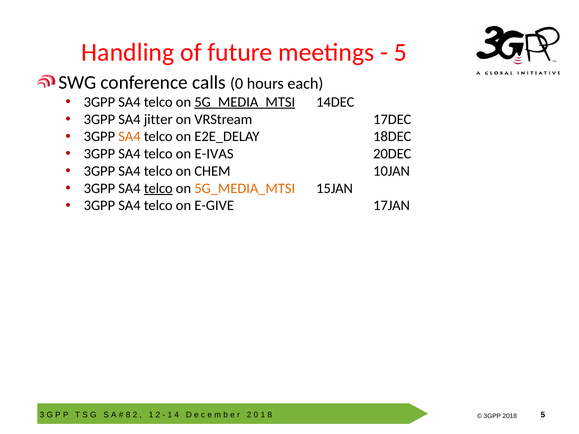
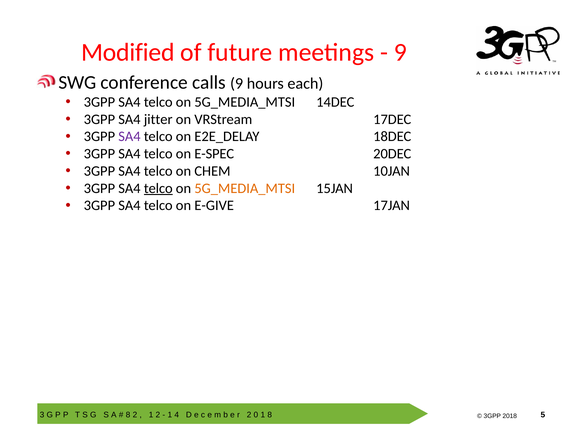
Handling: Handling -> Modified (128, 52)
5: 5 -> 9 (400, 52)
calls 0: 0 -> 9 (237, 83)
5G_MEDIA_MTSI underline: present -> none (245, 102)
SA4 colour: orange -> purple (129, 137)
E-IVAS: E-IVAS -> E-SPEC (214, 154)
